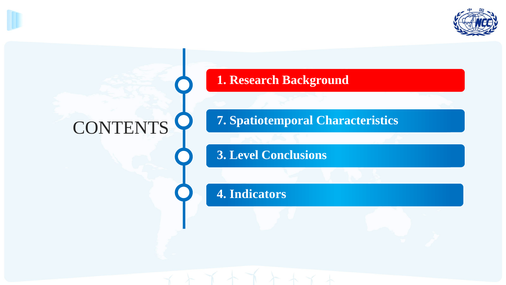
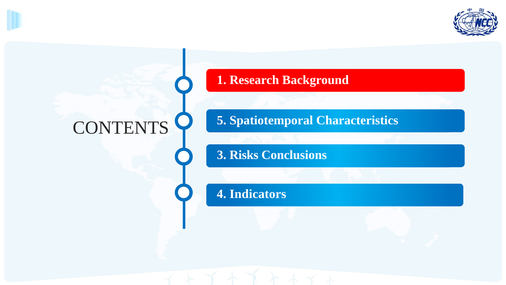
7: 7 -> 5 (222, 120)
Level: Level -> Risks (244, 155)
